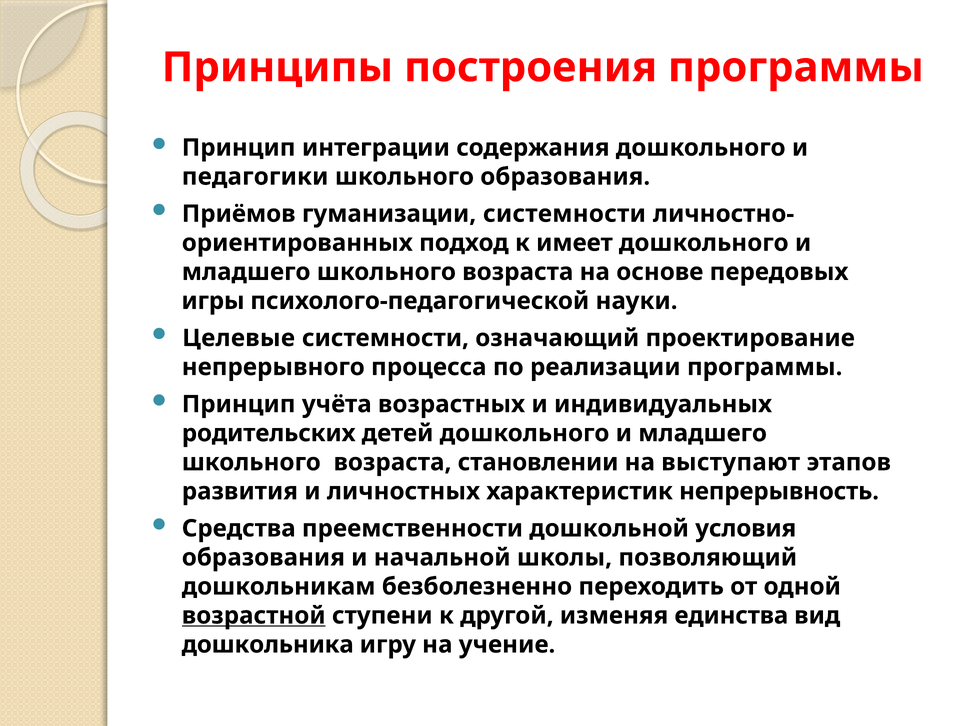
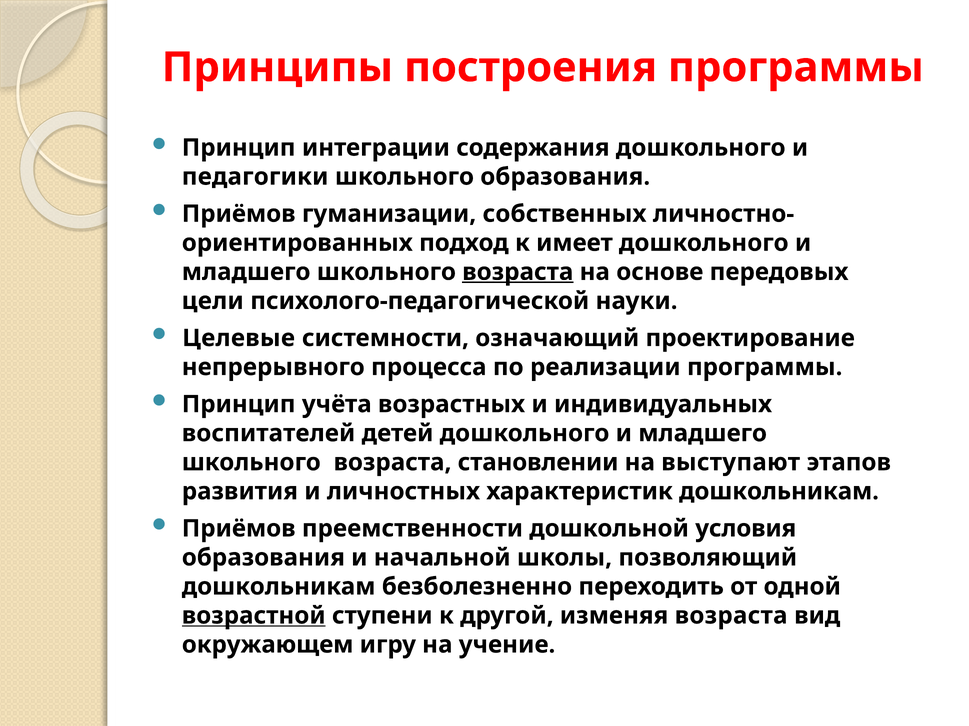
гуманизации системности: системности -> собственных (564, 214)
возраста underline: none -> present (518, 272)
игры: игры -> цели (213, 301)
родительских: родительских -> воспитателей (269, 434)
характеристик непрерывность: непрерывность -> дошкольникам (779, 492)
Средства: Средства -> Приёмов (239, 529)
изменяя единства: единства -> возраста (731, 616)
дошкольника: дошкольника -> окружающем (268, 645)
